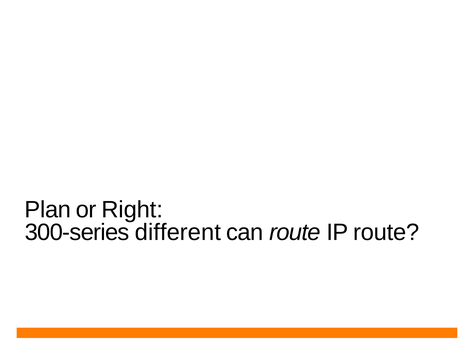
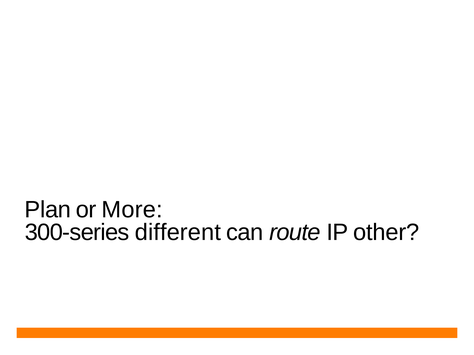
Right: Right -> More (132, 210)
IP route: route -> other (386, 233)
